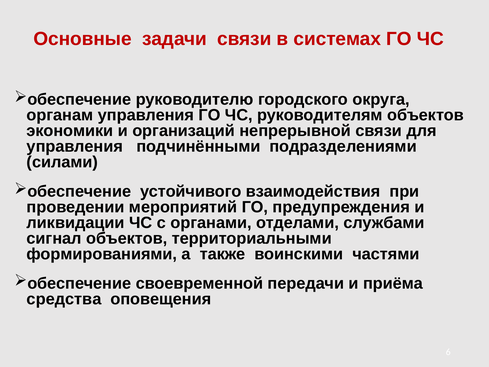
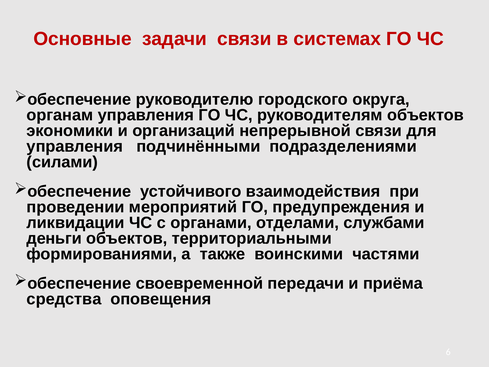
сигнал: сигнал -> деньги (54, 238)
